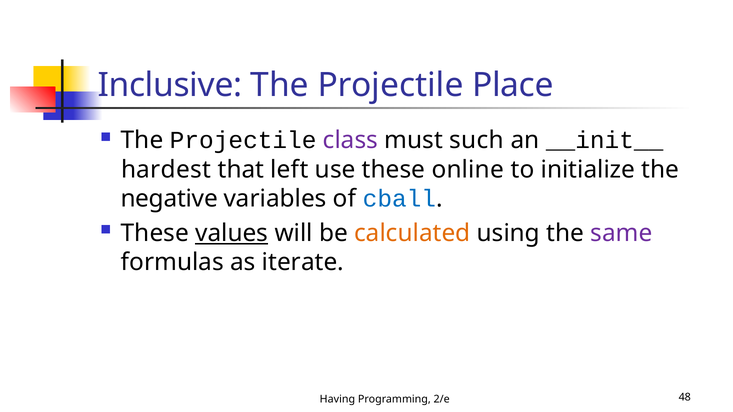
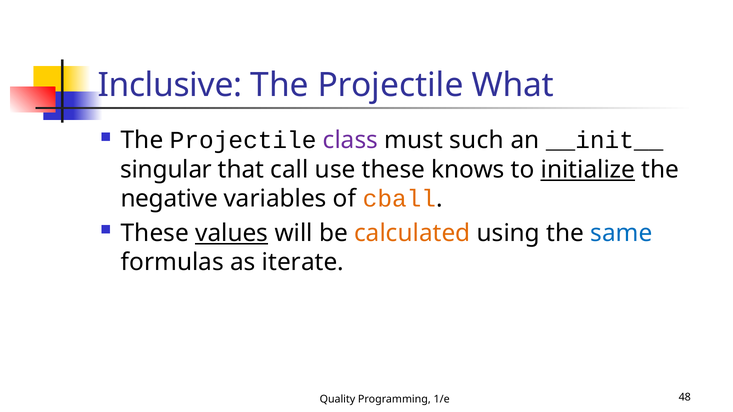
Place: Place -> What (513, 85)
hardest: hardest -> singular (166, 170)
left: left -> call (290, 170)
online: online -> knows (468, 170)
initialize underline: none -> present (588, 170)
cball colour: blue -> orange (399, 199)
same colour: purple -> blue (621, 233)
Having: Having -> Quality (337, 399)
2/e: 2/e -> 1/e (442, 399)
